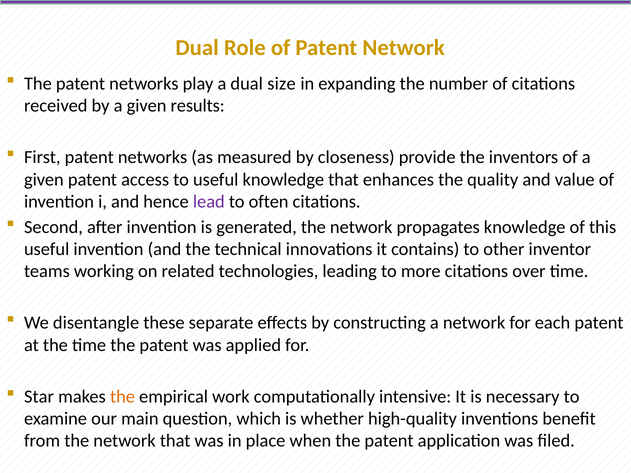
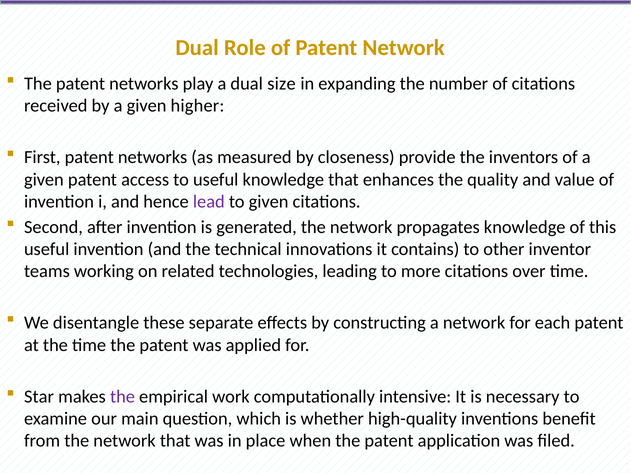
results: results -> higher (197, 106)
to often: often -> given (269, 202)
the colour: orange -> purple (122, 397)
